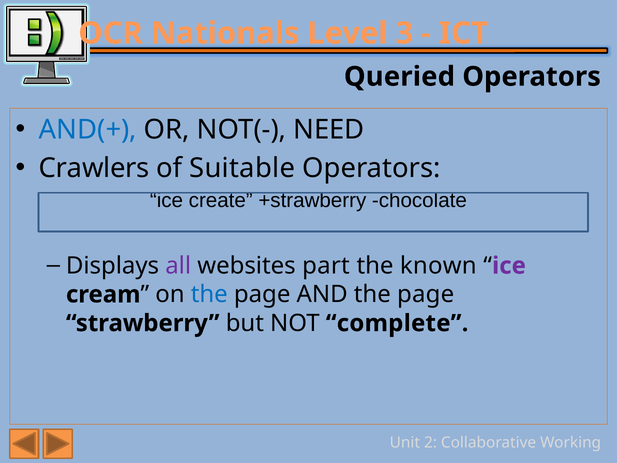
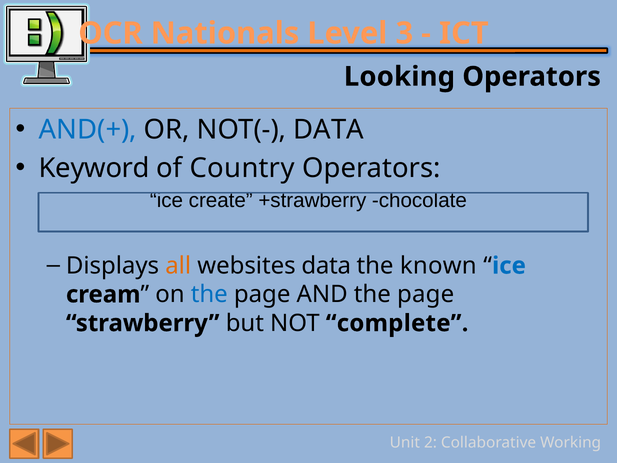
Queried: Queried -> Looking (399, 77)
NOT(- NEED: NEED -> DATA (329, 129)
Crawlers: Crawlers -> Keyword (94, 168)
Suitable: Suitable -> Country (242, 168)
all colour: purple -> orange (178, 266)
websites part: part -> data (326, 266)
ice colour: purple -> blue (509, 266)
